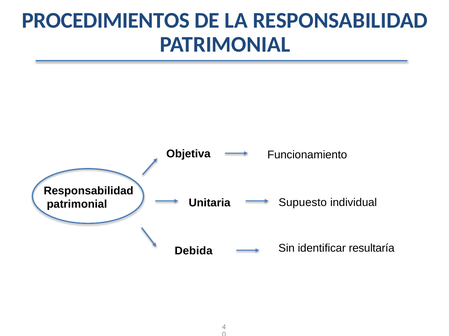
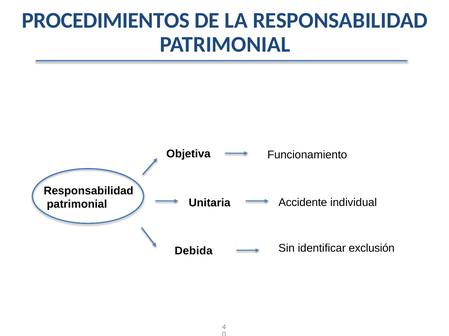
Supuesto: Supuesto -> Accidente (303, 203)
resultaría: resultaría -> exclusión (372, 249)
